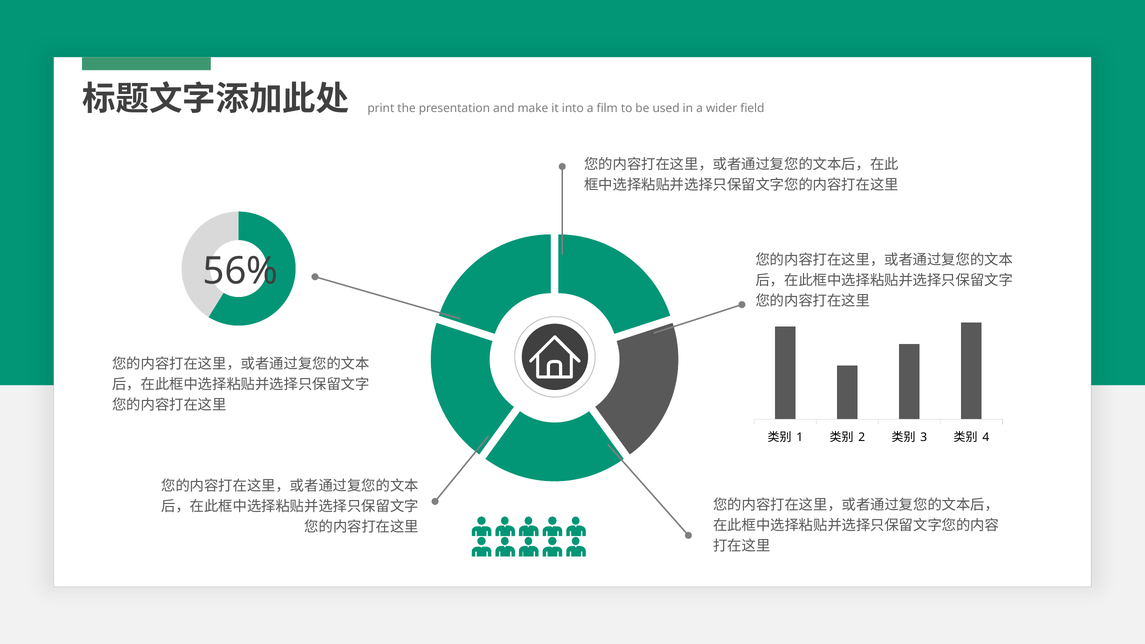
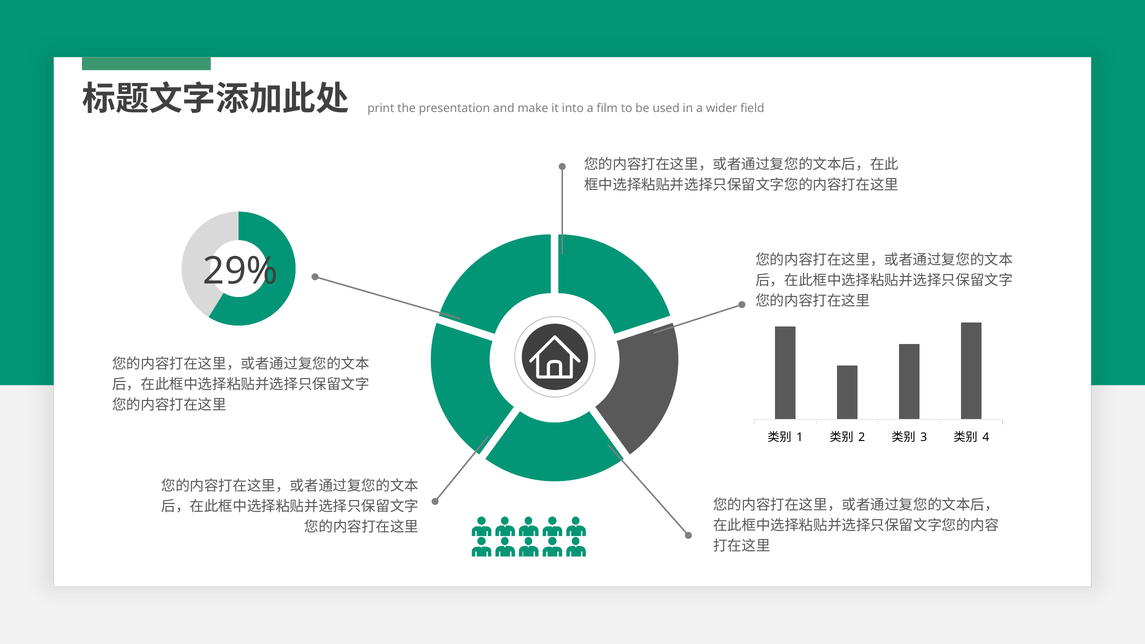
56%: 56% -> 29% (240, 271)
